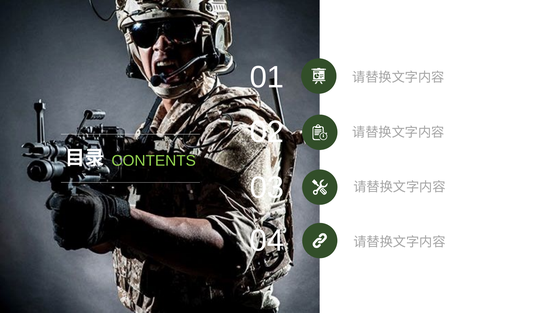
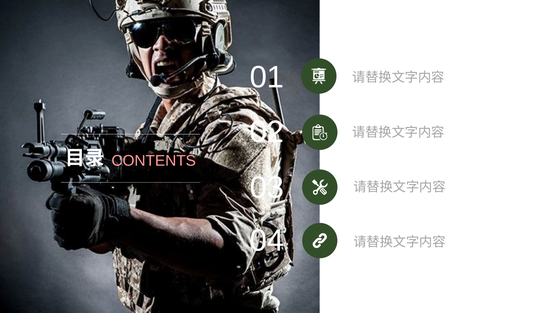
CONTENTS colour: light green -> pink (154, 161)
